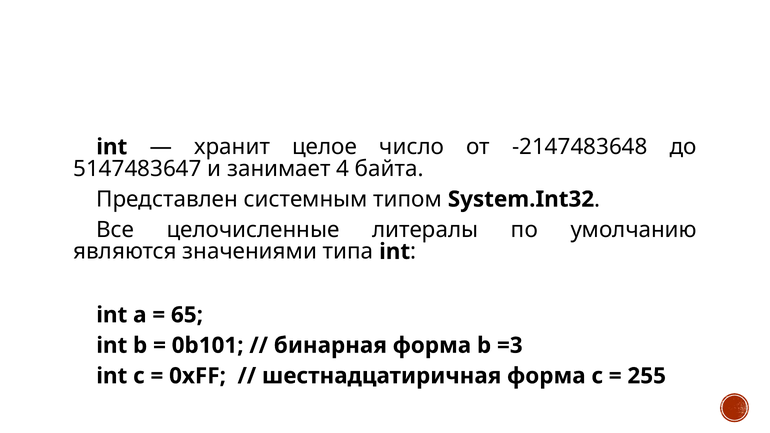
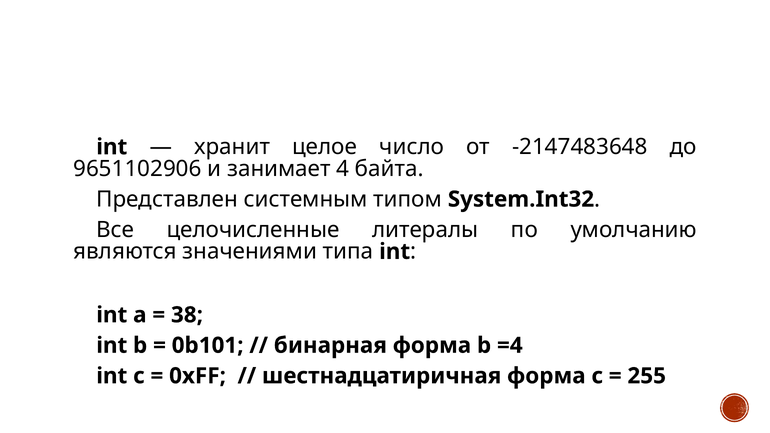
5147483647: 5147483647 -> 9651102906 (137, 169)
65: 65 -> 38 (187, 315)
=3: =3 -> =4 (510, 345)
